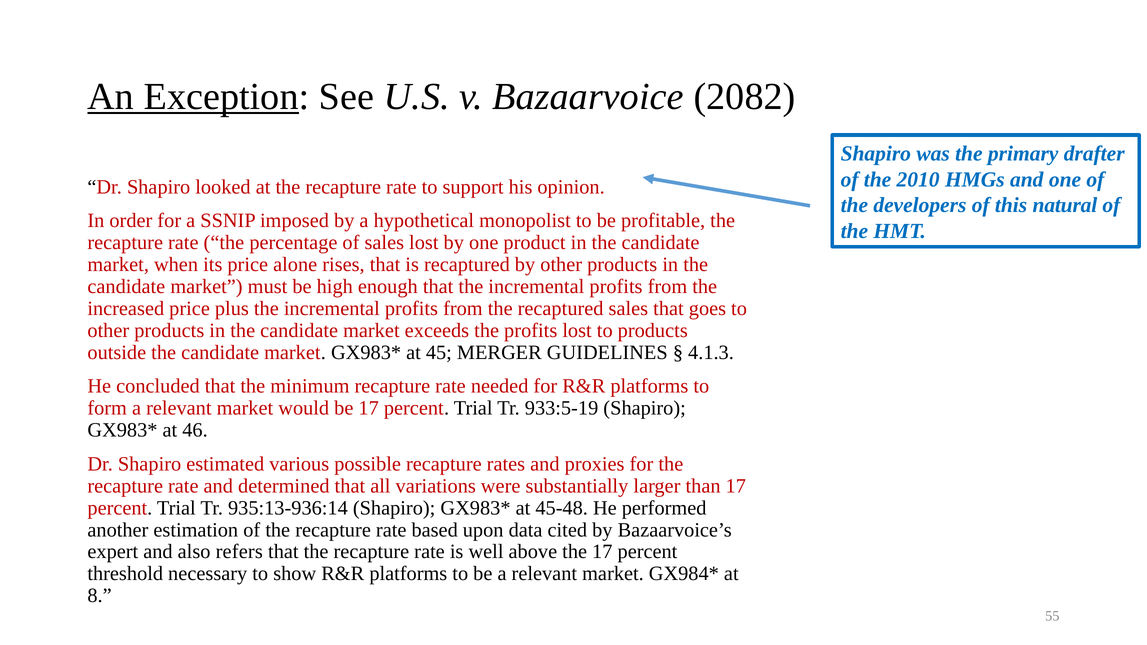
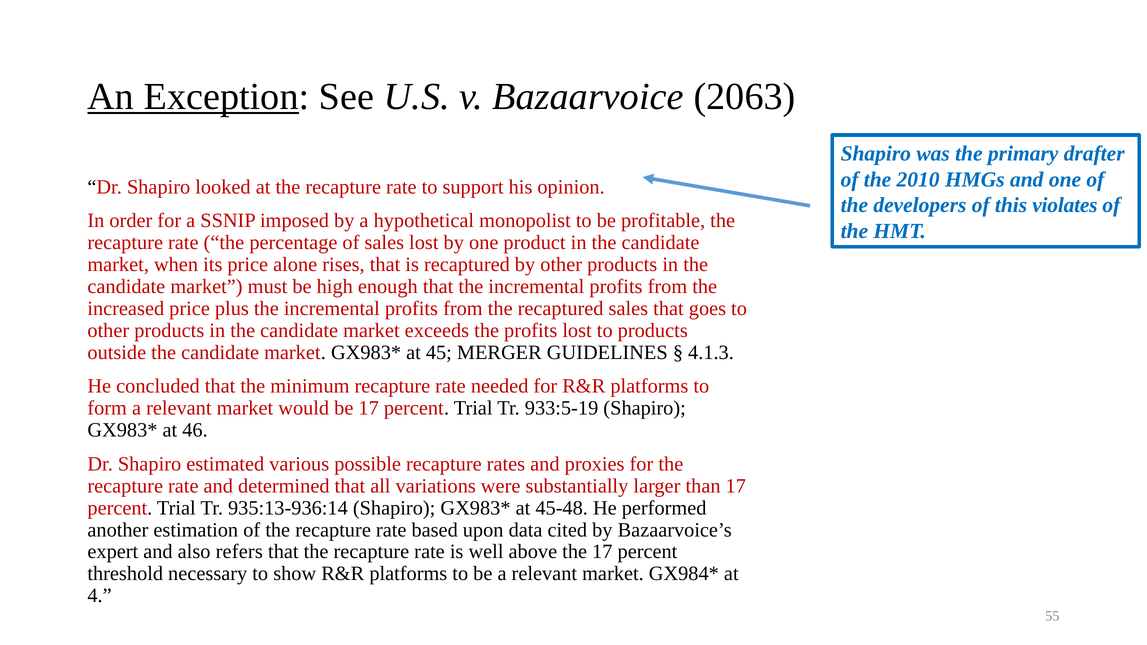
2082: 2082 -> 2063 (745, 96)
natural: natural -> violates (1065, 205)
8: 8 -> 4 (100, 596)
